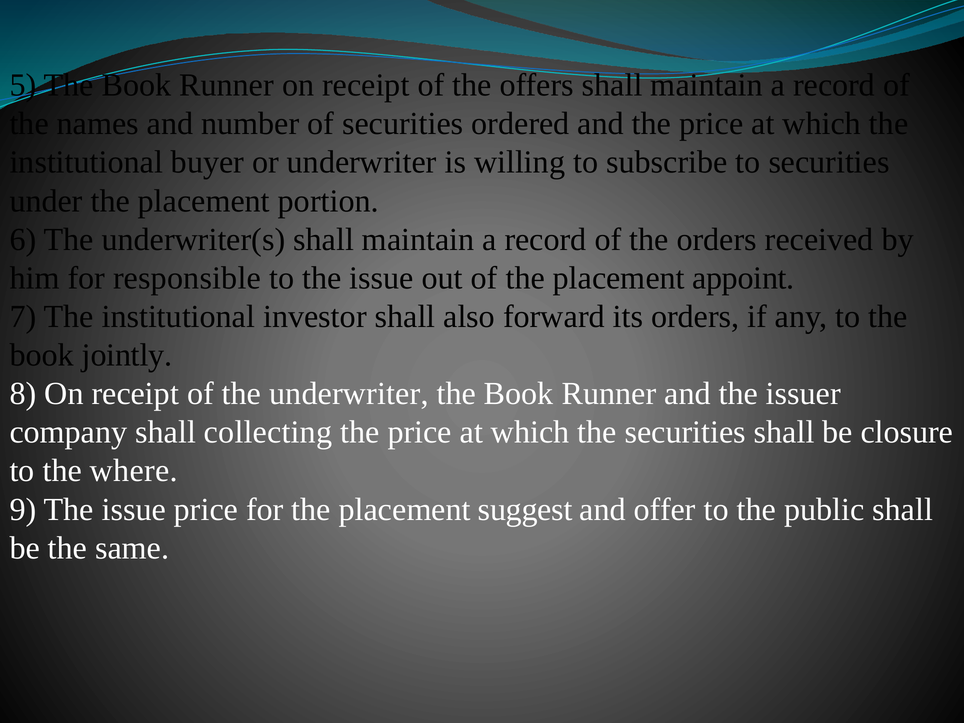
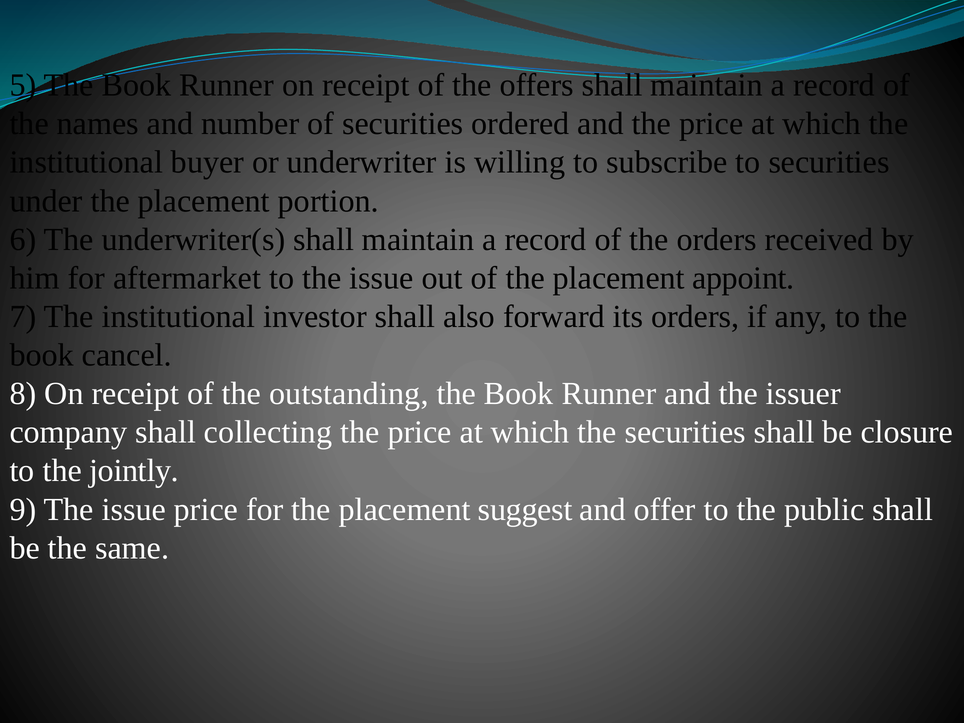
responsible: responsible -> aftermarket (187, 278)
jointly: jointly -> cancel (127, 355)
the underwriter: underwriter -> outstanding (349, 394)
where: where -> jointly (134, 471)
